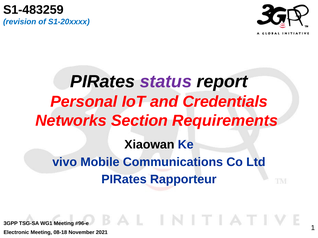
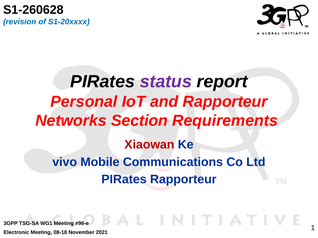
S1-483259: S1-483259 -> S1-260628 (33, 10)
and Credentials: Credentials -> Rapporteur (225, 102)
Xiaowan colour: black -> red (149, 145)
